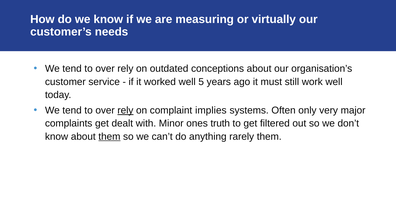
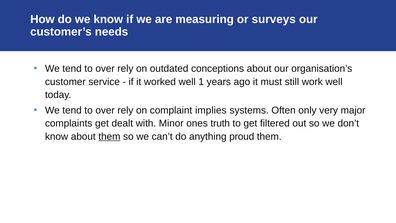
virtually: virtually -> surveys (274, 19)
5: 5 -> 1 (201, 82)
rely underline: present -> none (125, 110)
rarely: rarely -> proud (242, 136)
